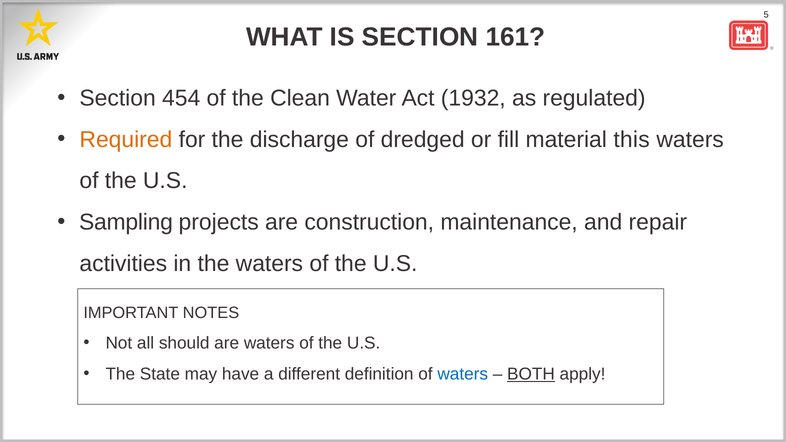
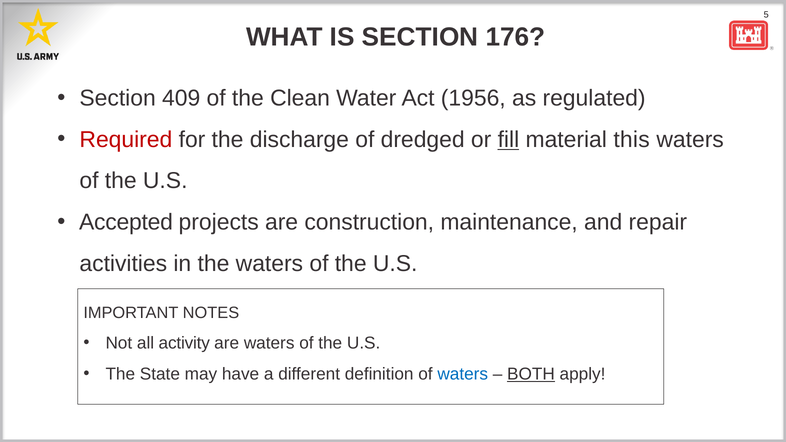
161: 161 -> 176 (516, 37)
454: 454 -> 409 (181, 98)
1932: 1932 -> 1956 (473, 98)
Required colour: orange -> red (126, 140)
fill underline: none -> present (508, 140)
Sampling: Sampling -> Accepted (126, 222)
should: should -> activity (184, 343)
